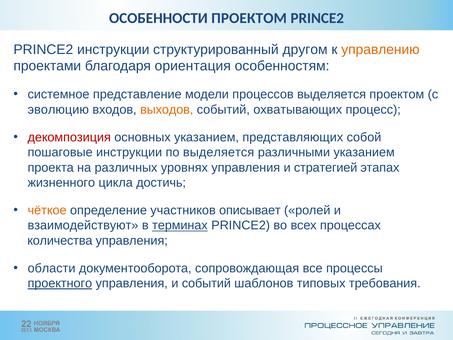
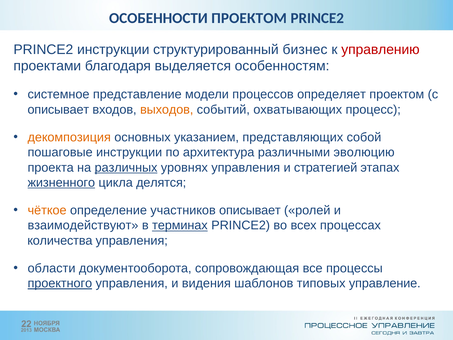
другом: другом -> бизнес (305, 49)
управлению colour: orange -> red (380, 49)
ориентация: ориентация -> выделяется (193, 66)
процессов выделяется: выделяется -> определяет (332, 94)
эволюцию: эволюцию -> описывает (58, 109)
декомпозиция colour: red -> orange (69, 137)
по выделяется: выделяется -> архитектура (219, 152)
различными указанием: указанием -> эволюцию (364, 152)
различных underline: none -> present (126, 167)
жизненного underline: none -> present (61, 183)
достичь: достичь -> делятся (161, 183)
и событий: событий -> видения (206, 283)
требования: требования -> управление (385, 283)
